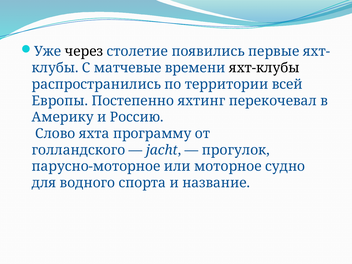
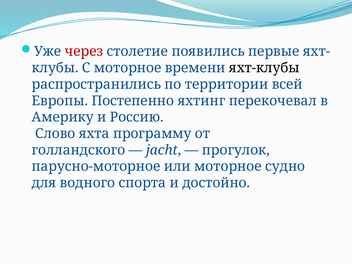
через colour: black -> red (84, 51)
С матчевые: матчевые -> моторное (128, 68)
название: название -> достойно (216, 183)
